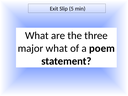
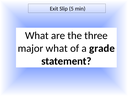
poem: poem -> grade (102, 48)
